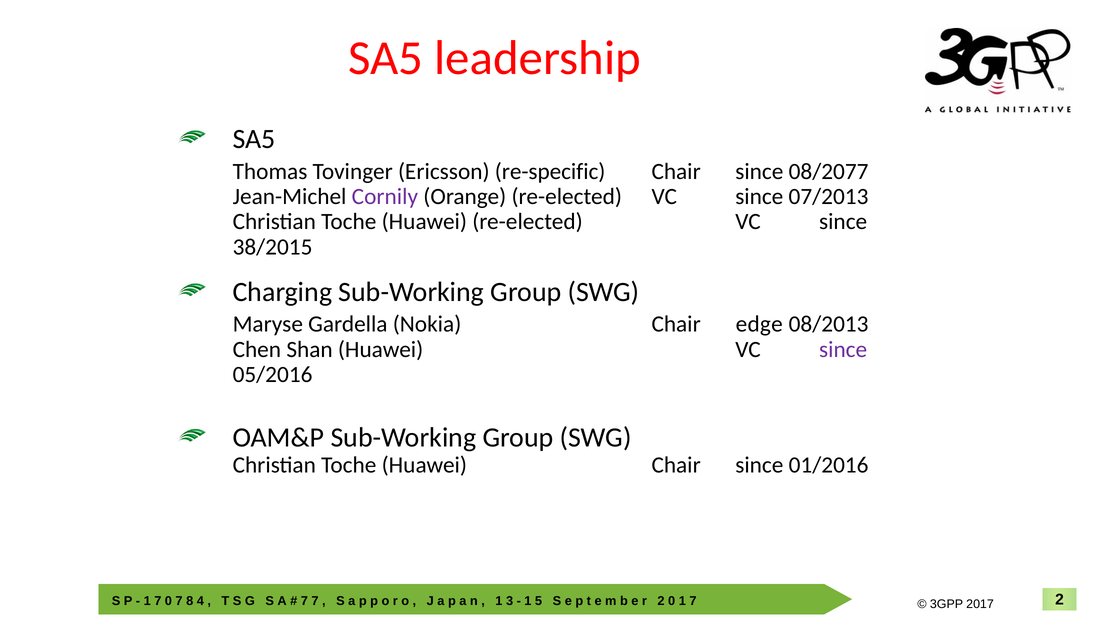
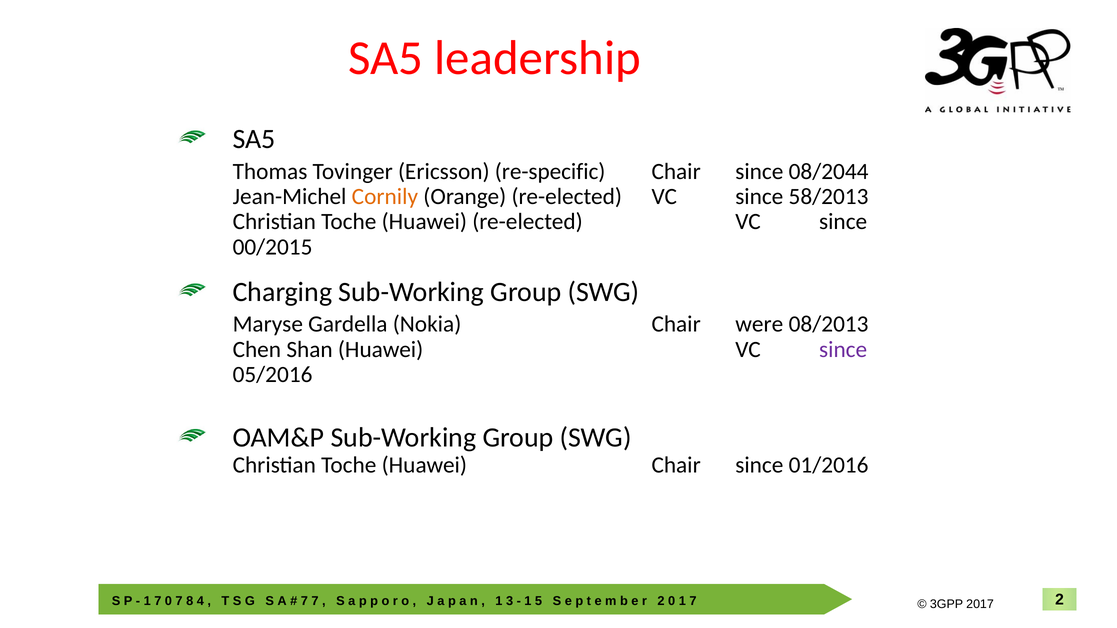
08/2077: 08/2077 -> 08/2044 (829, 172)
Cornily colour: purple -> orange (385, 197)
07/2013: 07/2013 -> 58/2013 (829, 197)
38/2015: 38/2015 -> 00/2015 (273, 247)
edge: edge -> were (759, 324)
